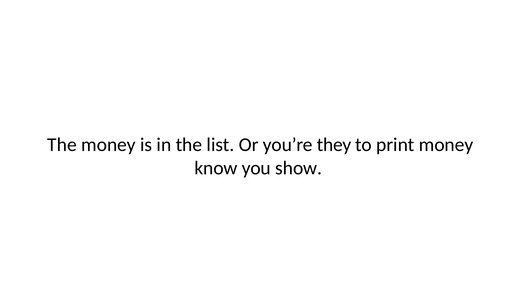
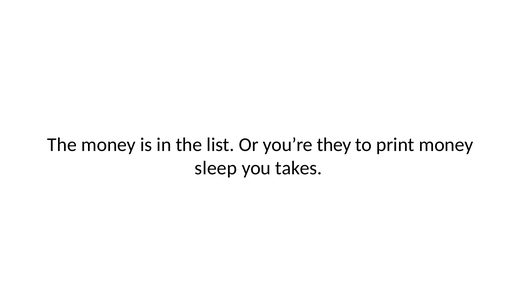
know: know -> sleep (216, 168)
show: show -> takes (299, 168)
